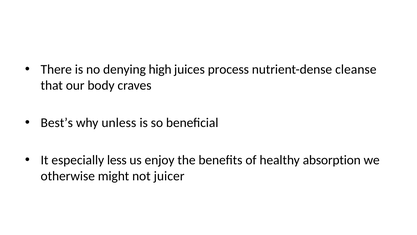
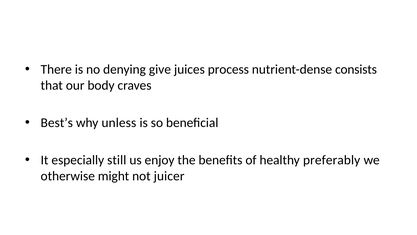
high: high -> give (160, 69)
cleanse: cleanse -> consists (356, 69)
less: less -> still (117, 160)
absorption: absorption -> preferably (332, 160)
